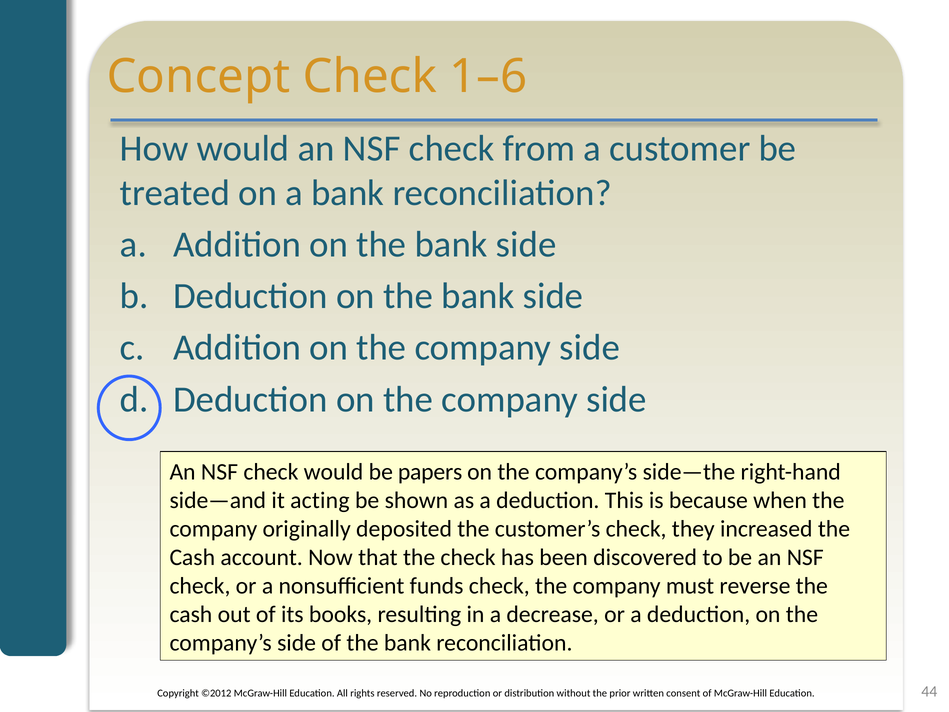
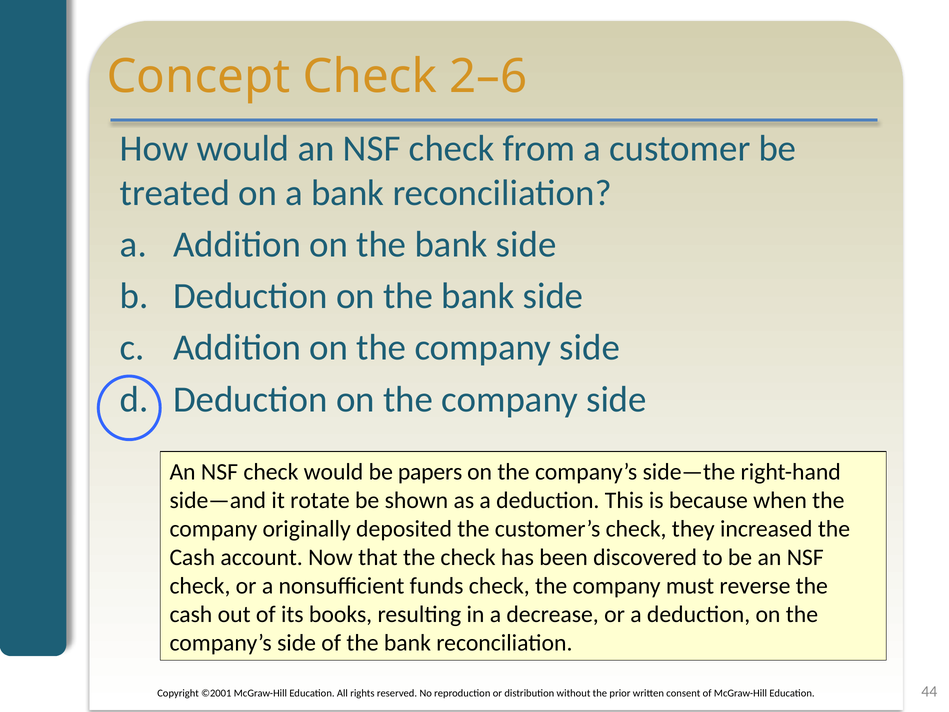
1–6: 1–6 -> 2–6 (488, 77)
acting: acting -> rotate (320, 500)
©2012: ©2012 -> ©2001 (216, 693)
